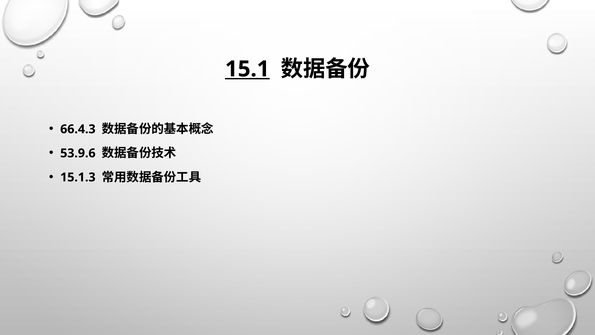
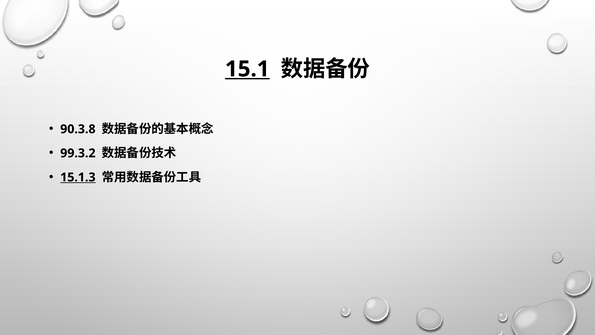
66.4.3: 66.4.3 -> 90.3.8 (78, 129)
53.9.6: 53.9.6 -> 99.3.2 (78, 153)
15.1.3 underline: none -> present (78, 177)
